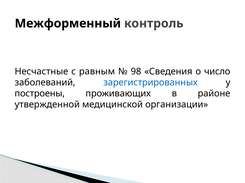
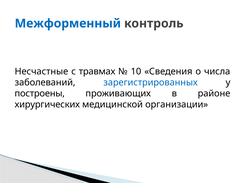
Межформенный colour: black -> blue (68, 24)
равным: равным -> травмах (97, 72)
98: 98 -> 10 (136, 72)
число: число -> числа (217, 72)
утвержденной: утвержденной -> хирургических (47, 105)
